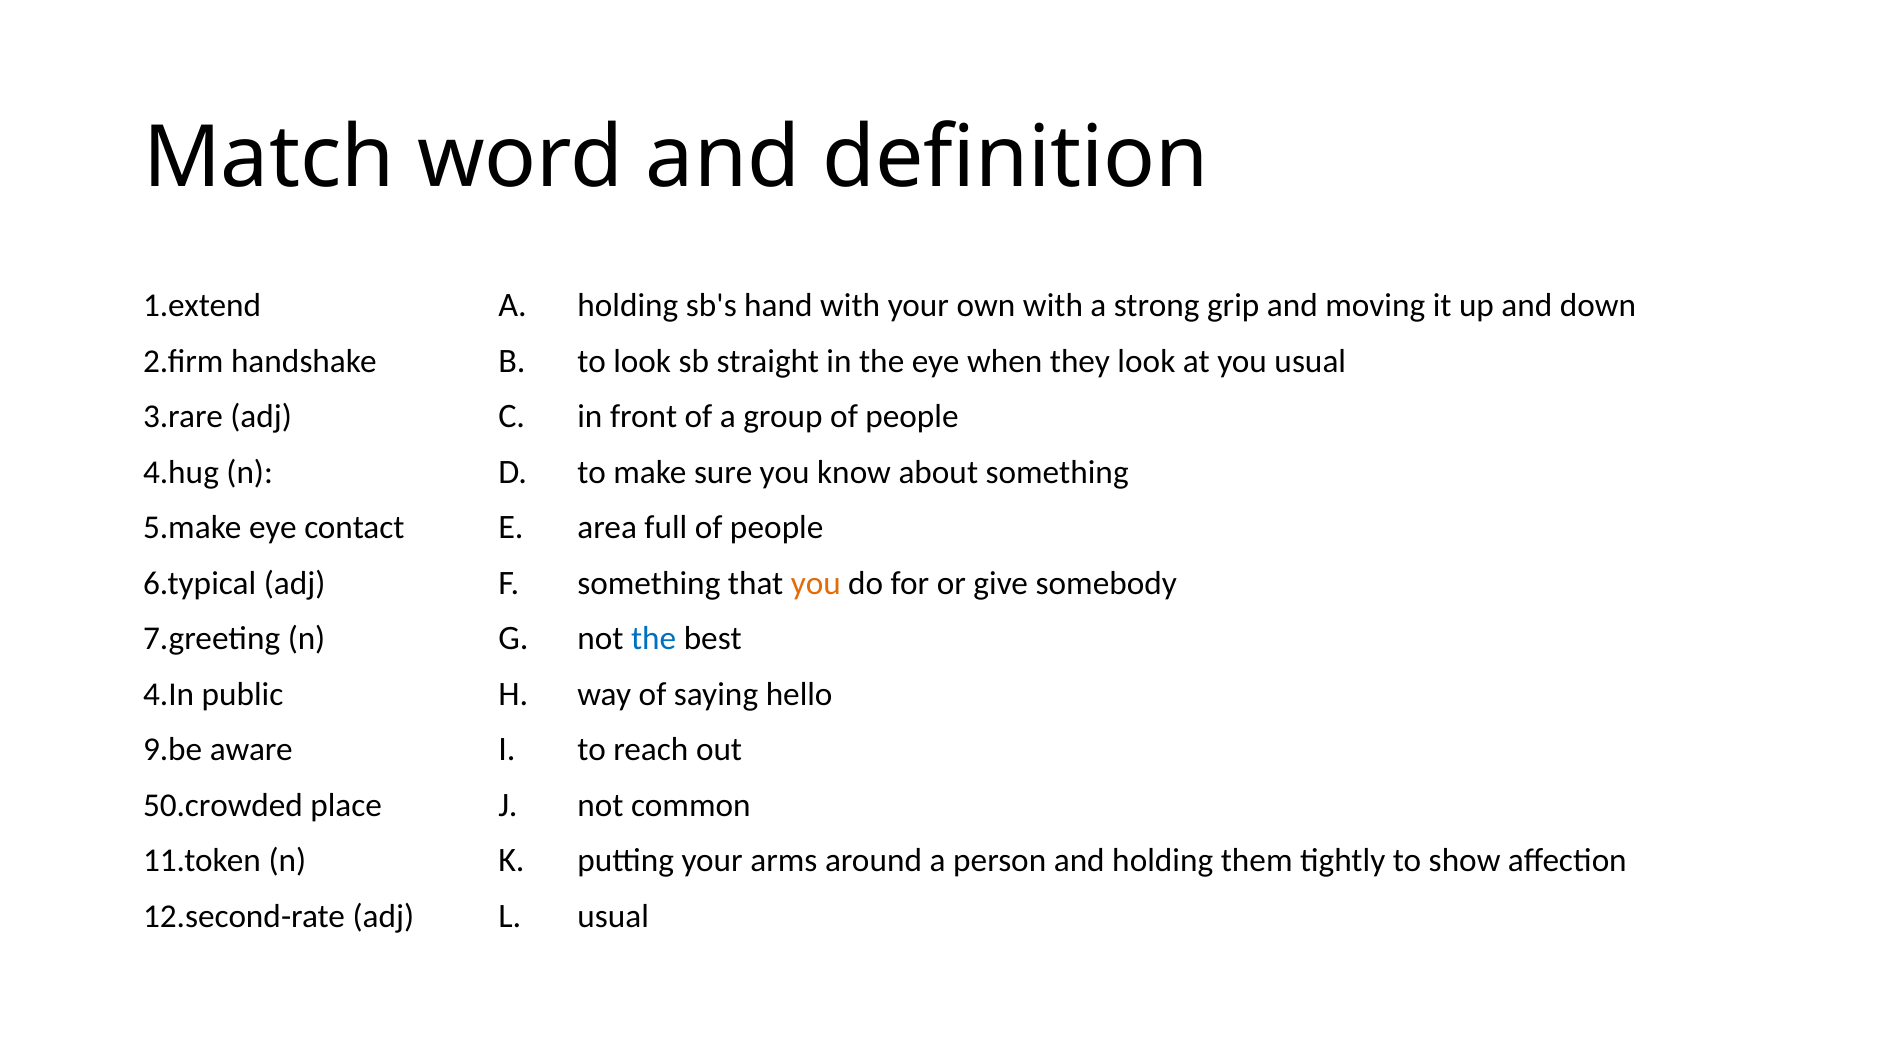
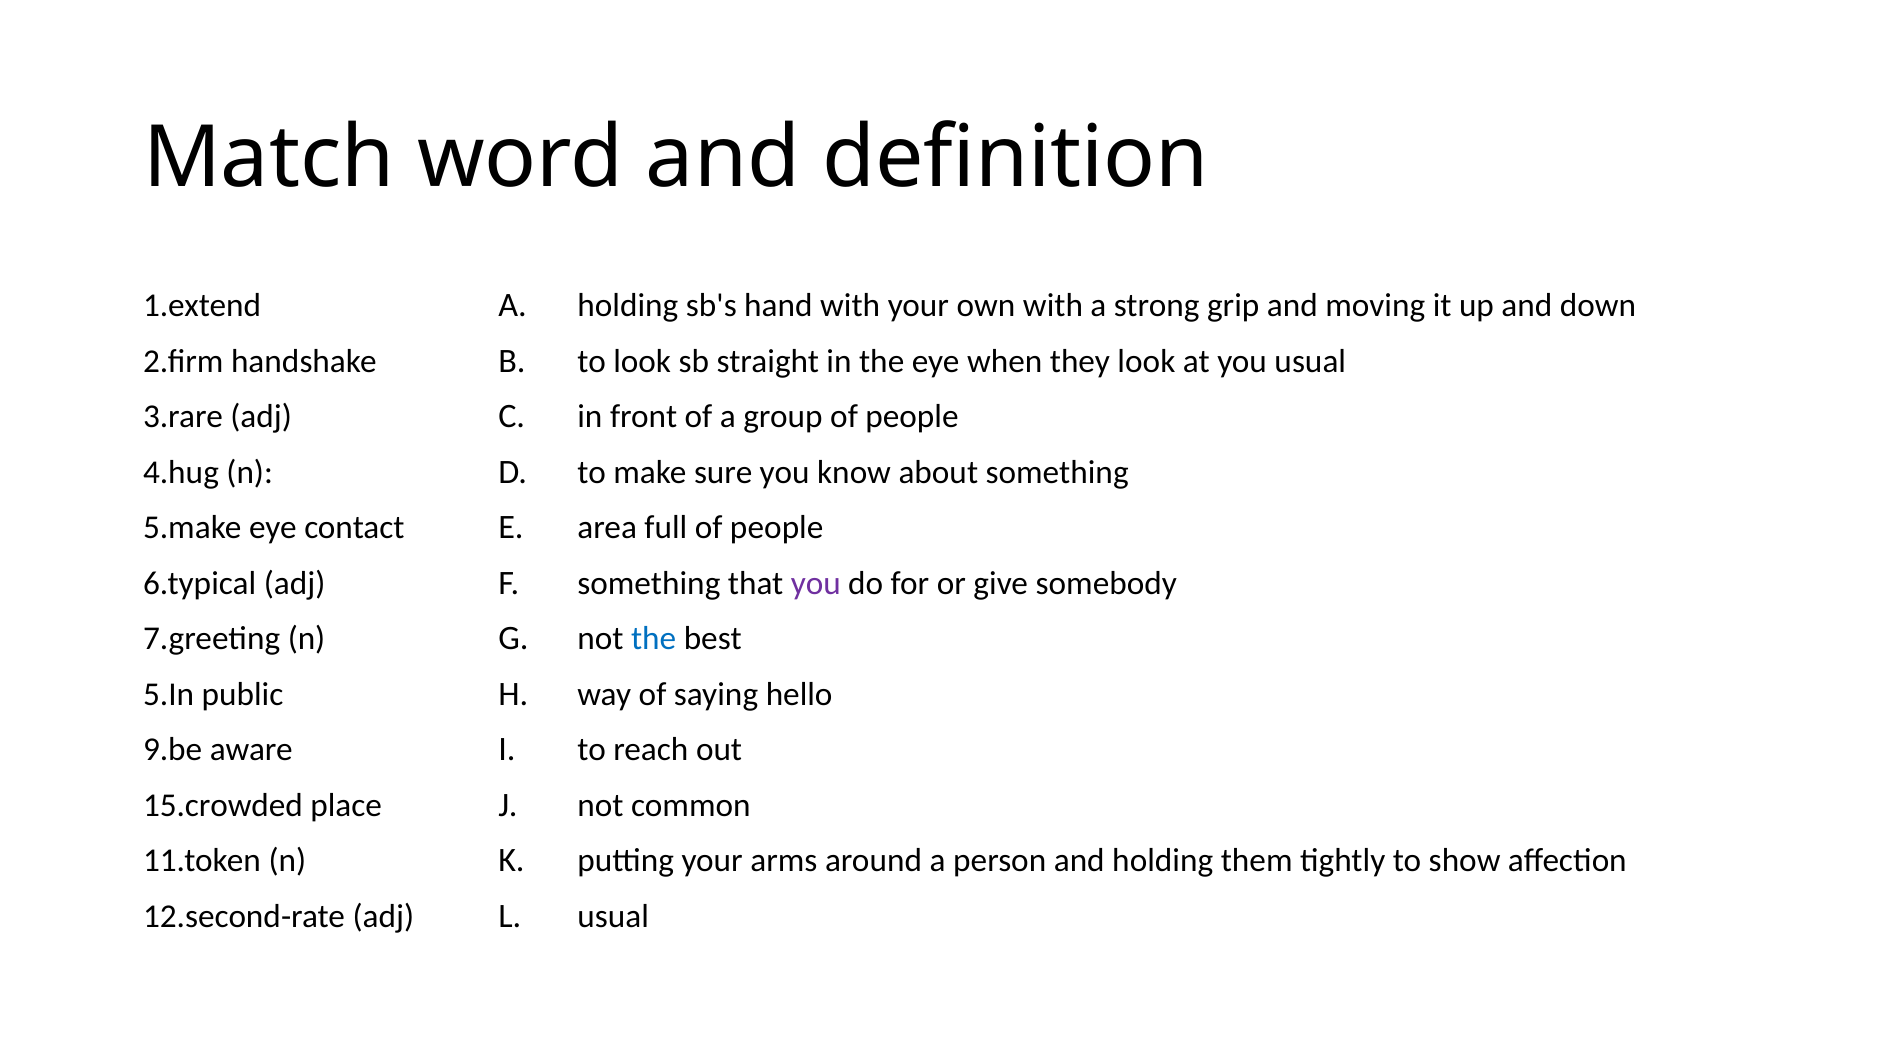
you colour: orange -> purple (816, 583)
4.In: 4.In -> 5.In (169, 694)
50.crowded: 50.crowded -> 15.crowded (223, 805)
